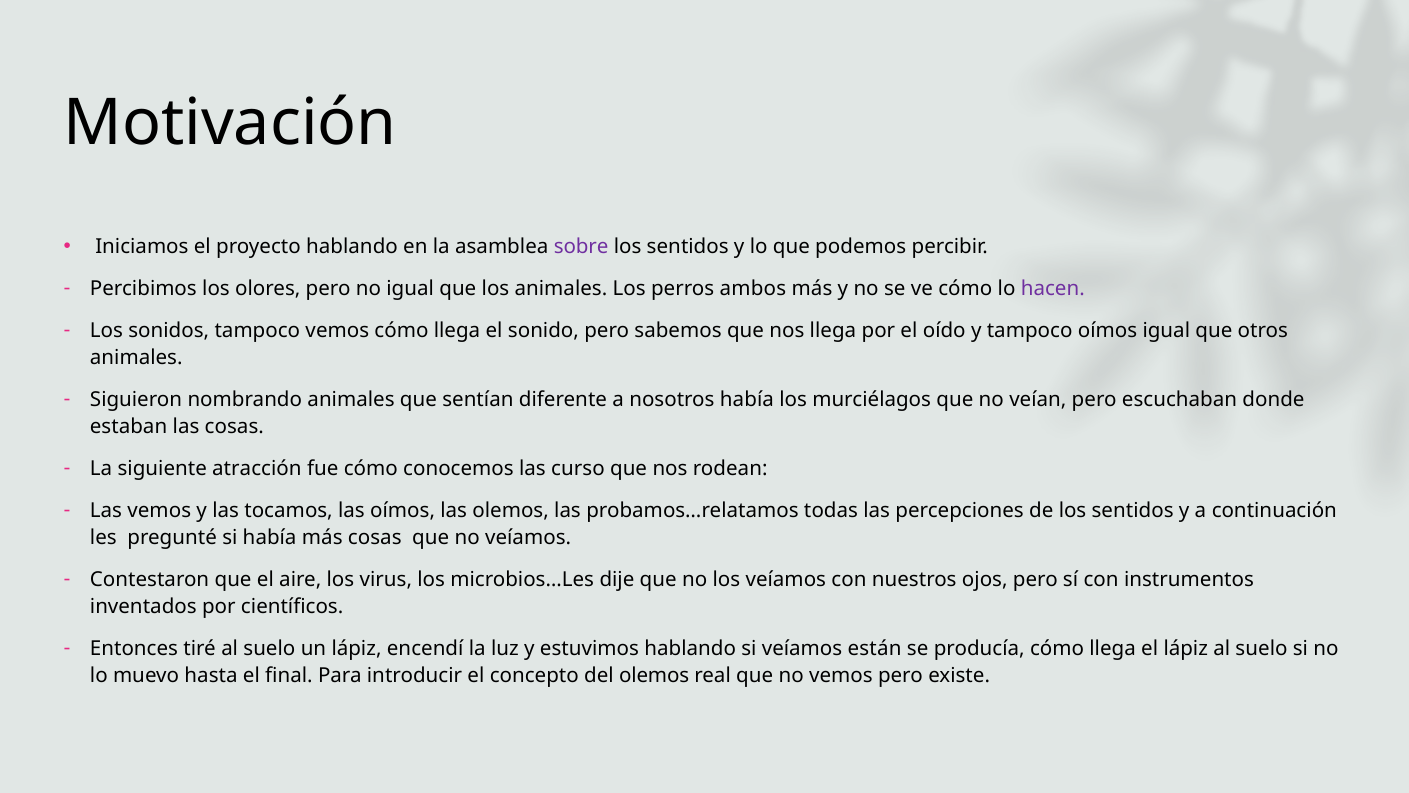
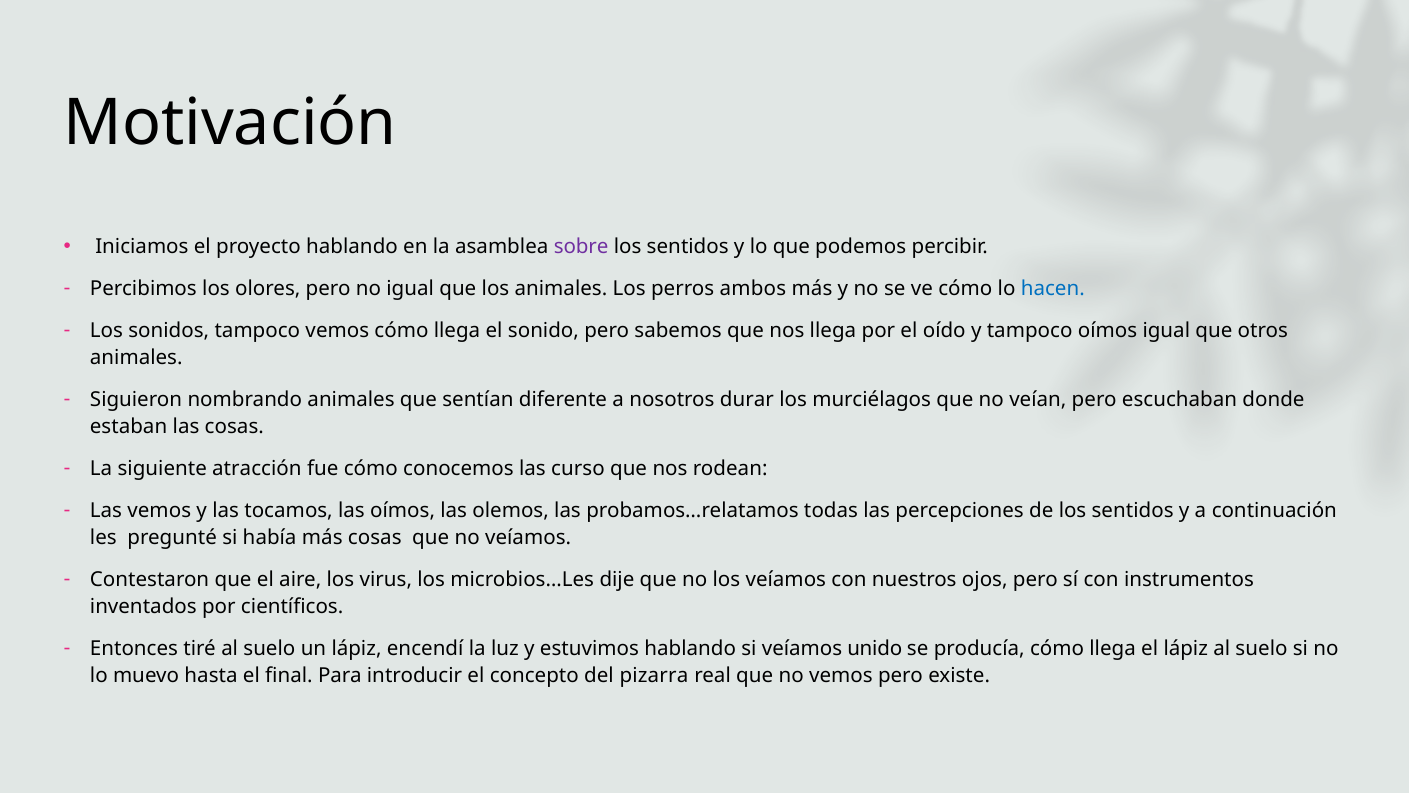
hacen colour: purple -> blue (1053, 289)
nosotros había: había -> durar (747, 399)
están: están -> unido (875, 648)
del olemos: olemos -> pizarra (654, 675)
